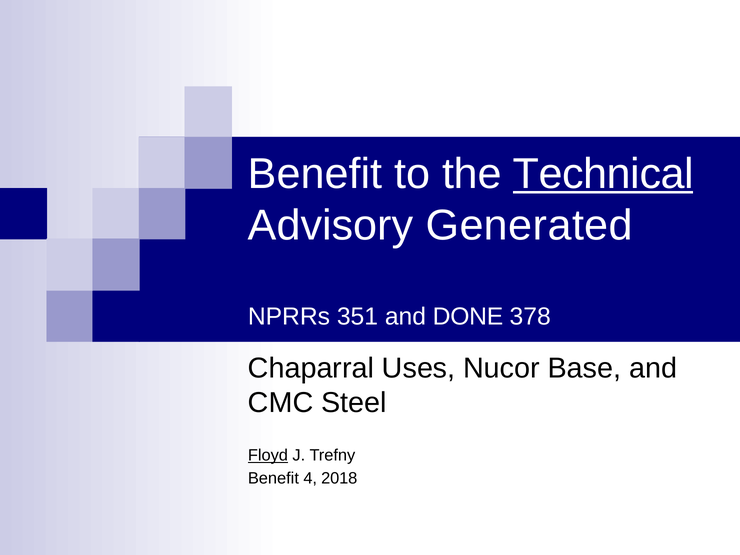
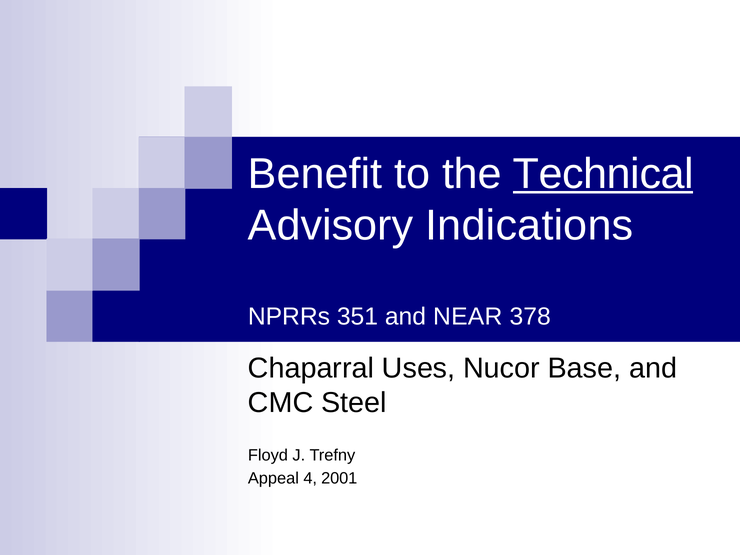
Generated: Generated -> Indications (529, 226)
DONE: DONE -> NEAR (468, 317)
Floyd underline: present -> none (268, 455)
Benefit: Benefit -> Appeal (273, 478)
2018: 2018 -> 2001 (339, 478)
